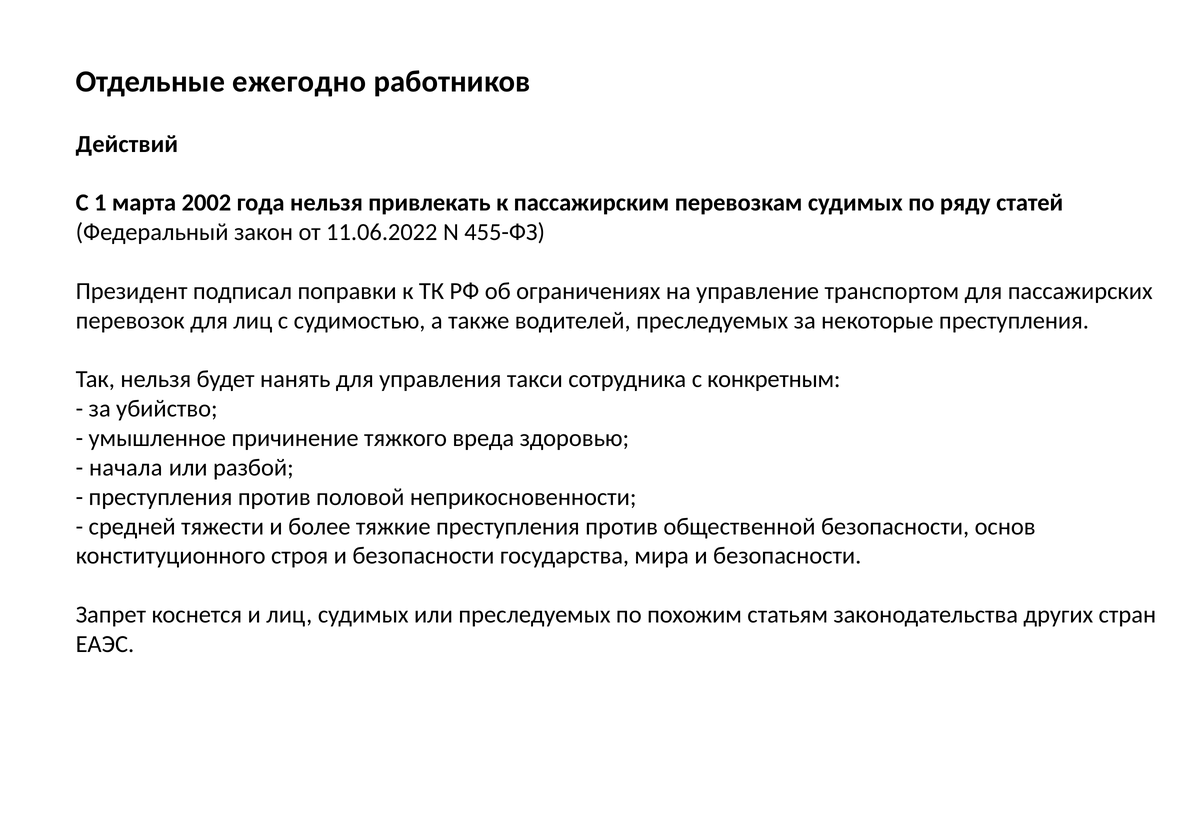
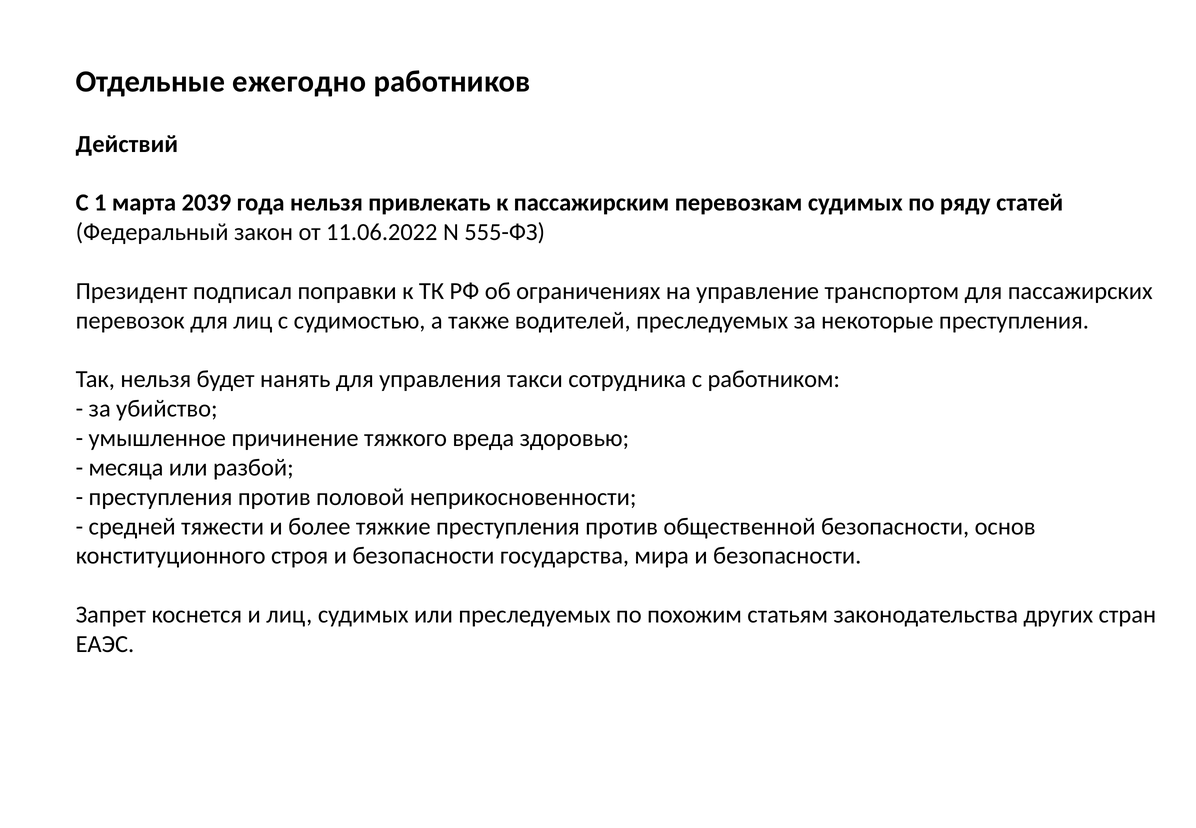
2002: 2002 -> 2039 (206, 203)
455-ФЗ: 455-ФЗ -> 555-ФЗ (505, 232)
конкретным: конкретным -> работником (774, 379)
начала: начала -> месяца (126, 468)
